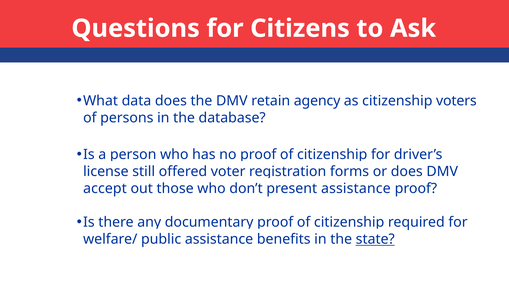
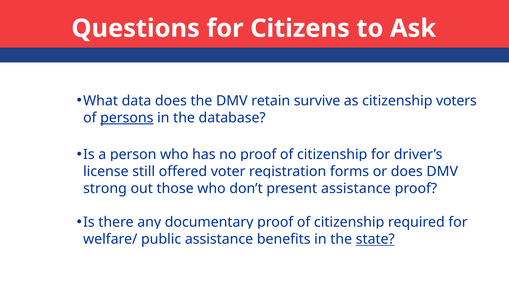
agency: agency -> survive (317, 101)
persons underline: none -> present (127, 118)
accept: accept -> strong (105, 189)
